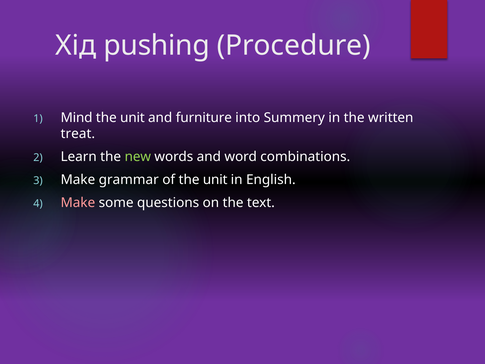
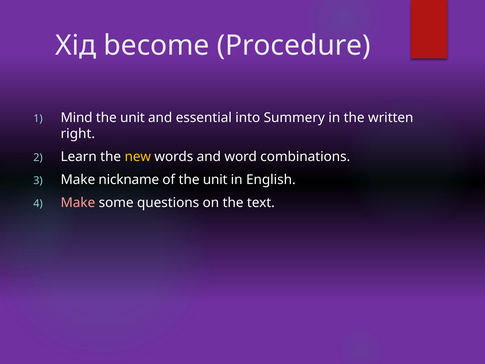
pushing: pushing -> become (156, 45)
furniture: furniture -> essential (204, 118)
treat: treat -> right (78, 134)
new colour: light green -> yellow (138, 157)
grammar: grammar -> nickname (129, 180)
